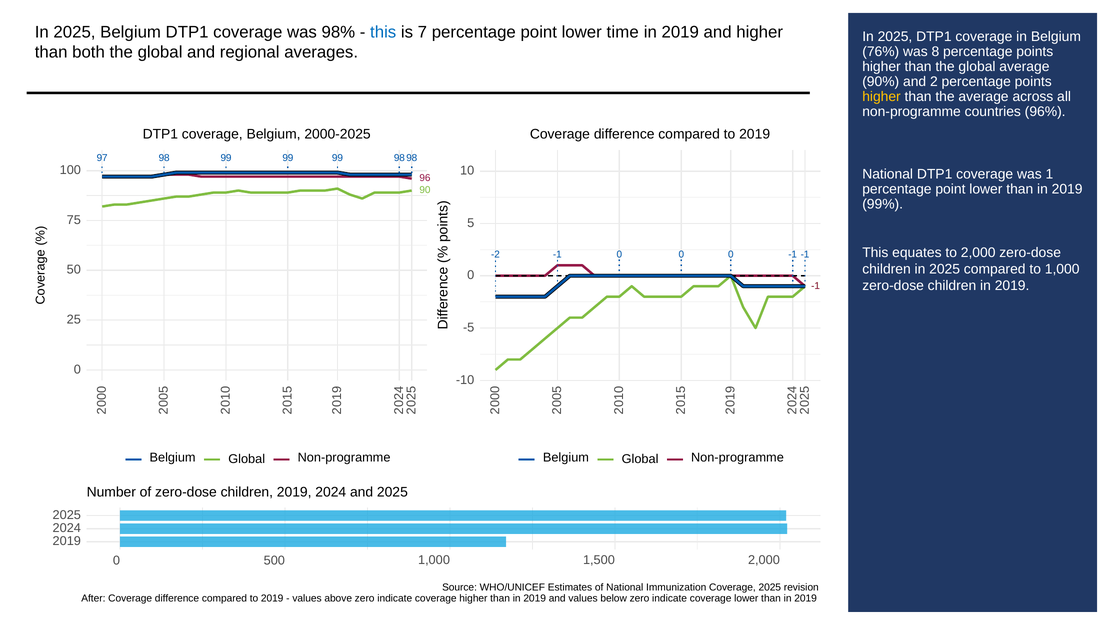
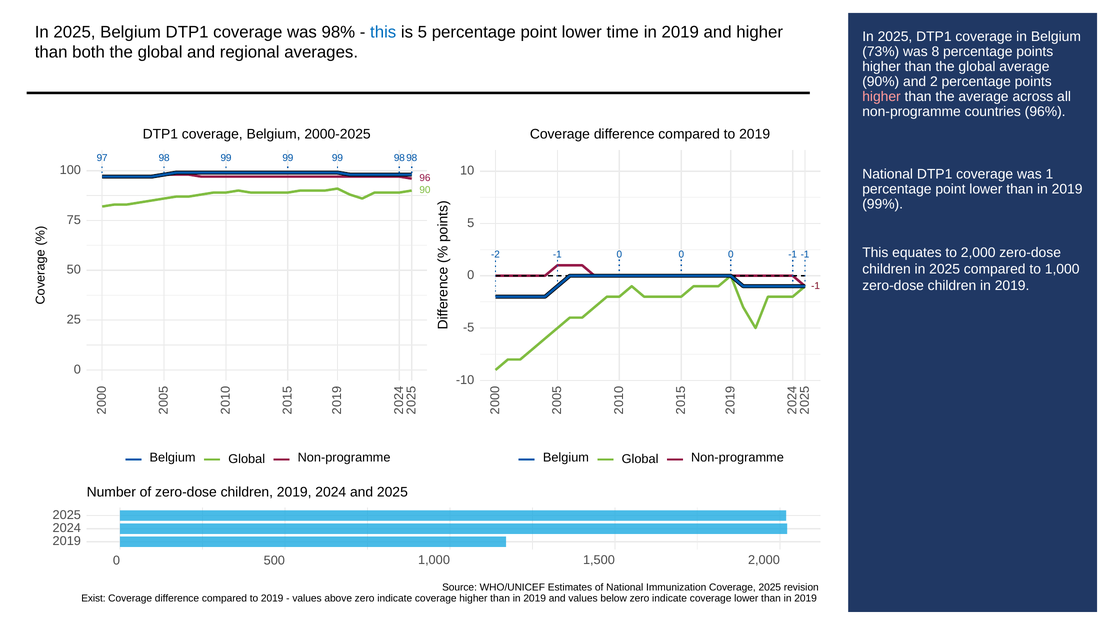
is 7: 7 -> 5 (422, 32)
76%: 76% -> 73% (881, 52)
higher colour: yellow -> pink (882, 96)
After: After -> Exist (93, 598)
